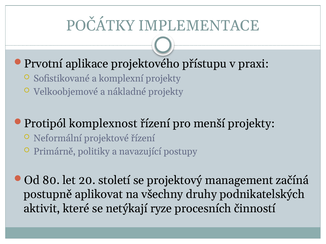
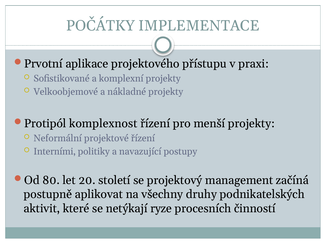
Primárně: Primárně -> Interními (55, 152)
